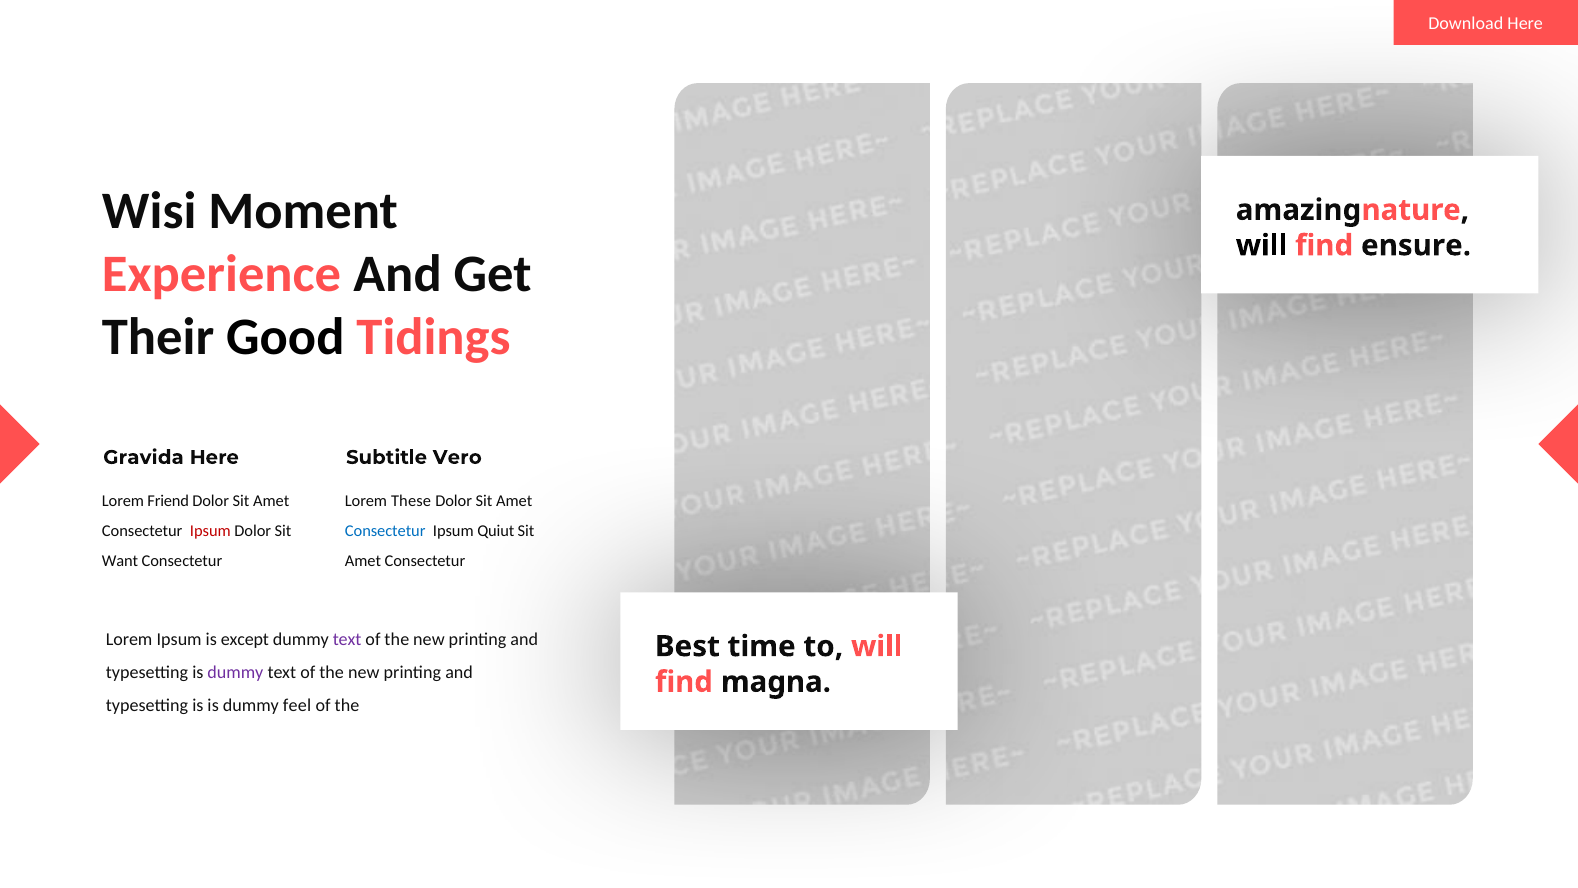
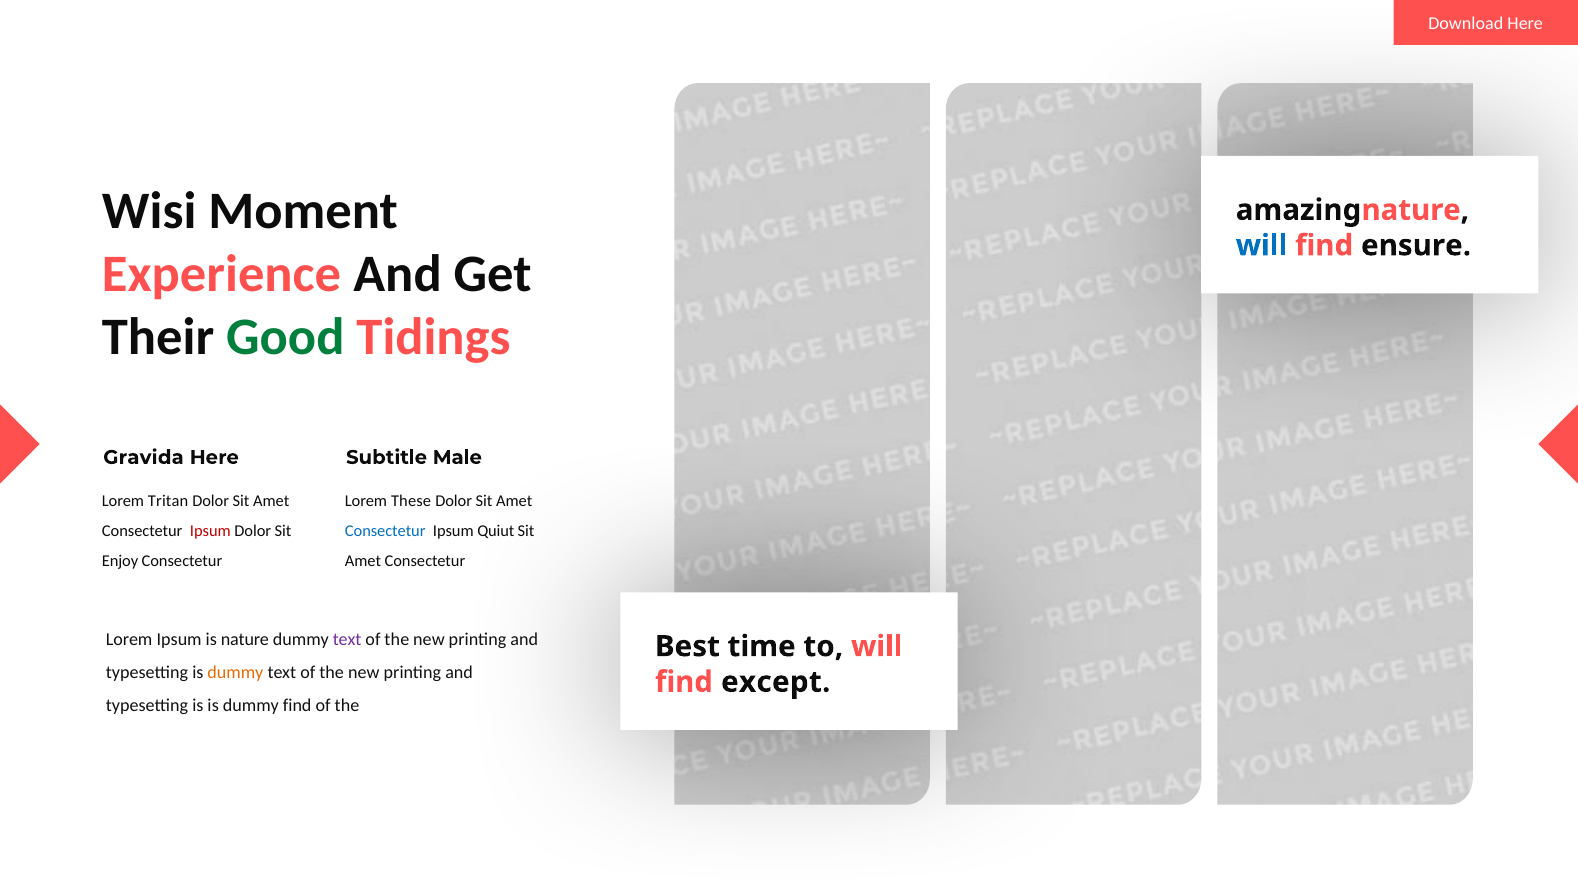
will colour: black -> blue (1262, 245)
Good colour: black -> green (285, 337)
Vero: Vero -> Male (457, 457)
Friend: Friend -> Tritan (168, 501)
Want: Want -> Enjoy (120, 561)
except: except -> nature (245, 640)
dummy colour: purple -> orange (235, 672)
magna: magna -> except (776, 682)
dummy feel: feel -> find (297, 705)
